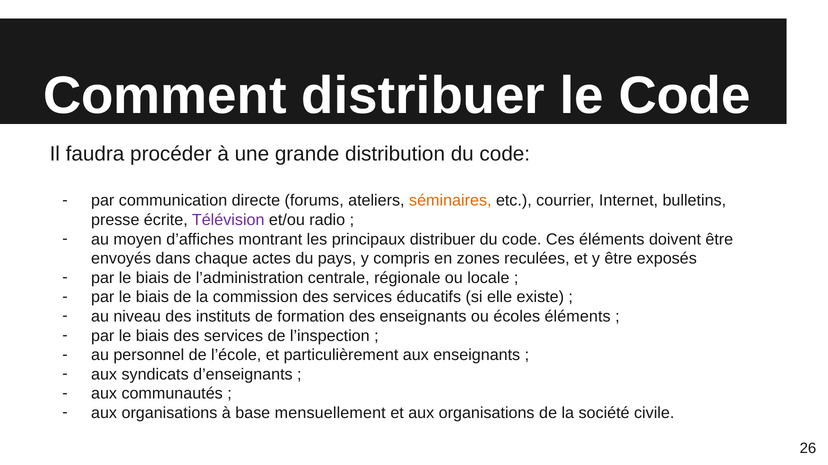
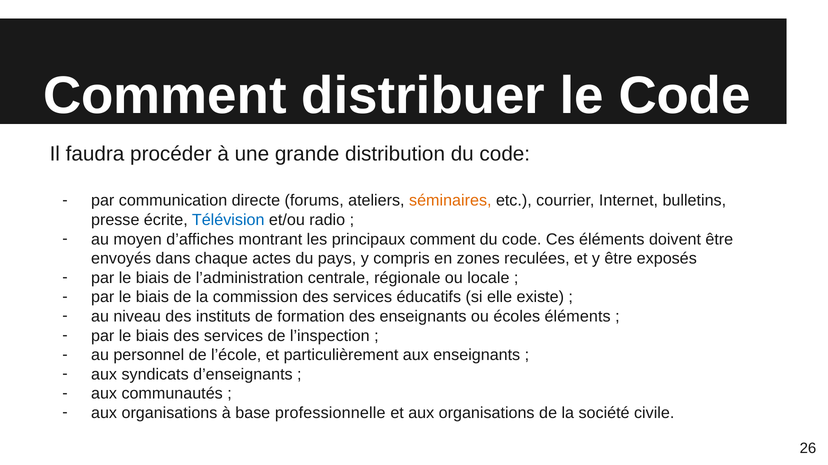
Télévision colour: purple -> blue (228, 220)
principaux distribuer: distribuer -> comment (443, 240)
mensuellement: mensuellement -> professionnelle (330, 414)
